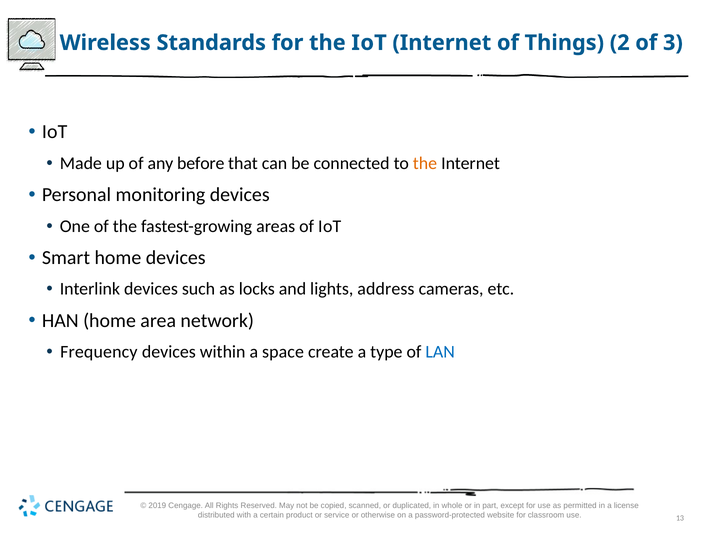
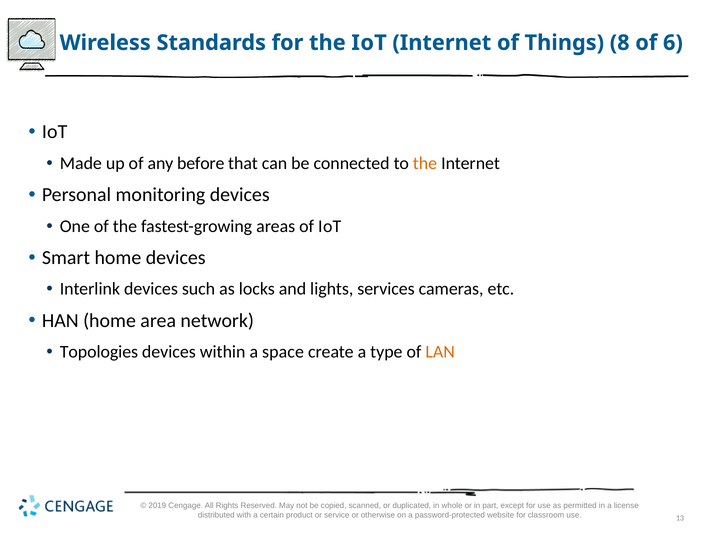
2: 2 -> 8 (620, 43)
3: 3 -> 6 (673, 43)
address: address -> services (386, 289)
Frequency: Frequency -> Topologies (99, 352)
LAN colour: blue -> orange (440, 352)
